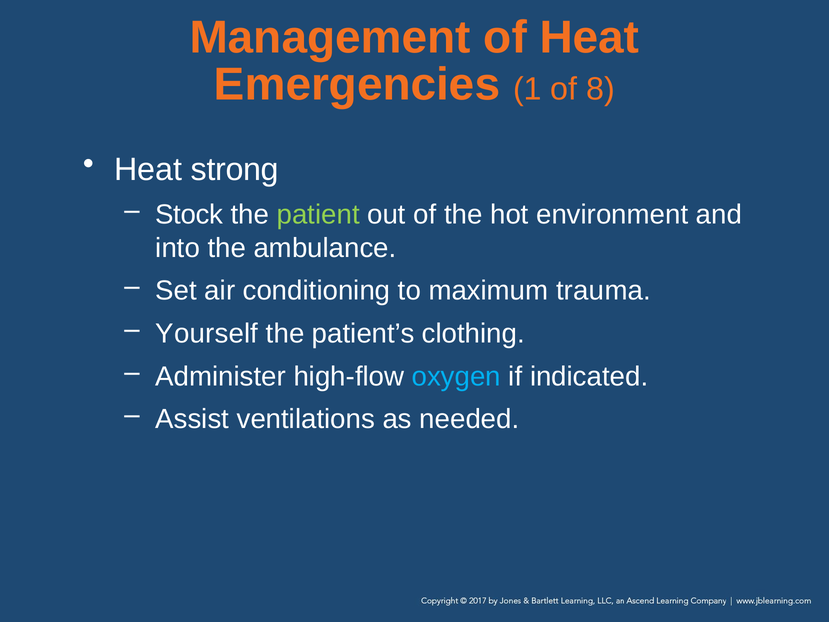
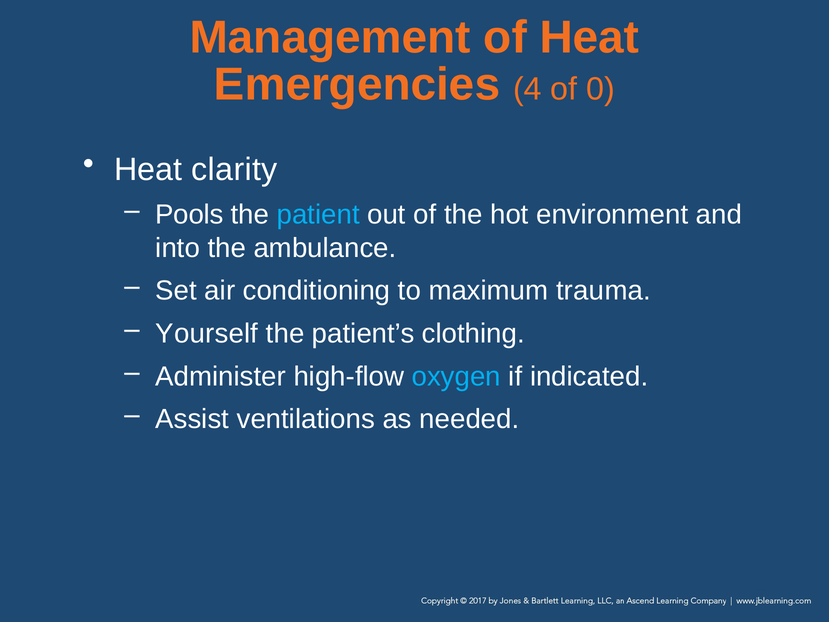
1: 1 -> 4 (527, 89)
8: 8 -> 0 (601, 89)
strong: strong -> clarity (234, 169)
Stock: Stock -> Pools (189, 215)
patient colour: light green -> light blue (318, 215)
